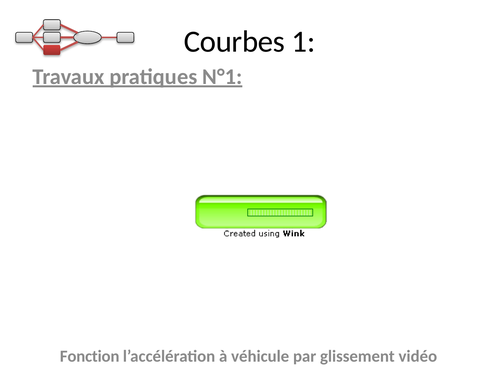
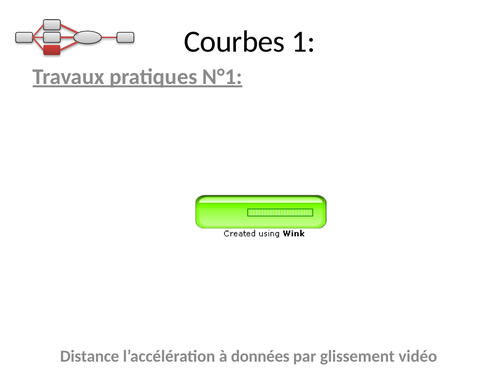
Fonction: Fonction -> Distance (90, 356)
véhicule: véhicule -> données (260, 356)
